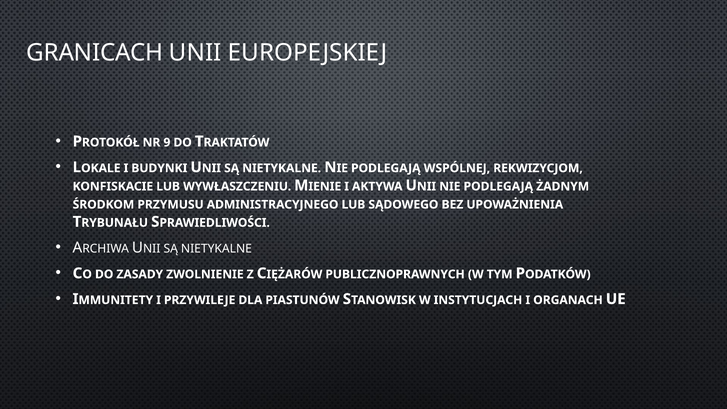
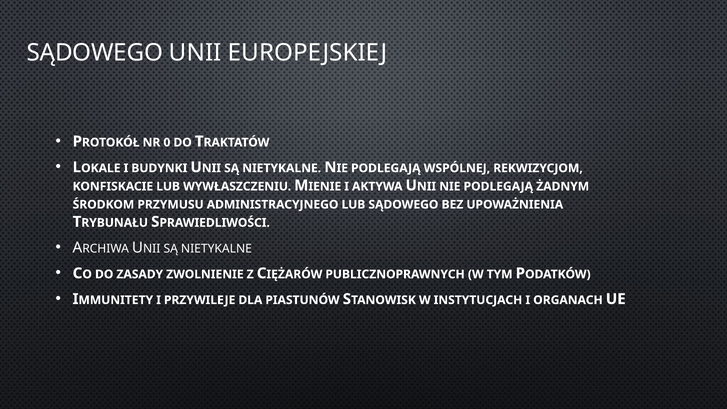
GRANICACH: GRANICACH -> SĄDOWEGO (95, 52)
9: 9 -> 0 (167, 142)
